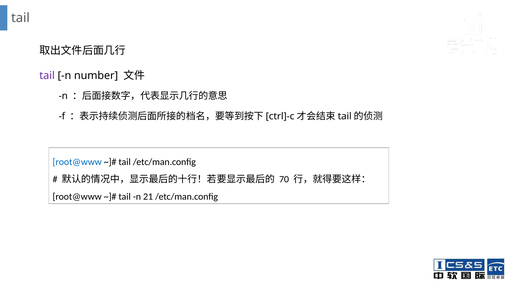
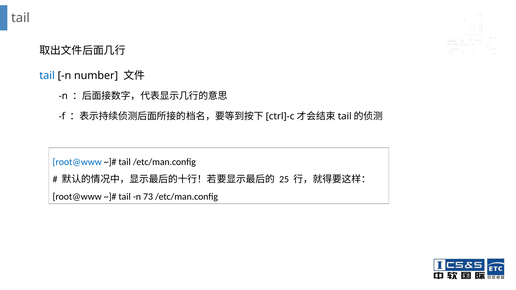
tail colour: purple -> blue (47, 76)
70: 70 -> 25 (284, 179)
21: 21 -> 73 (148, 197)
